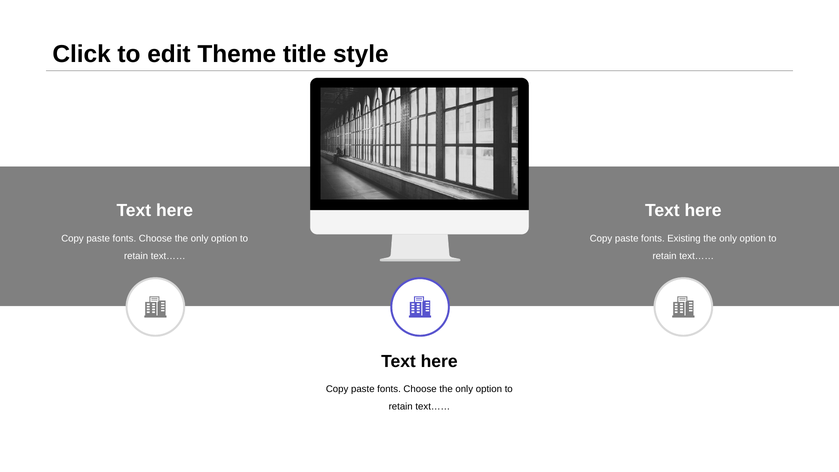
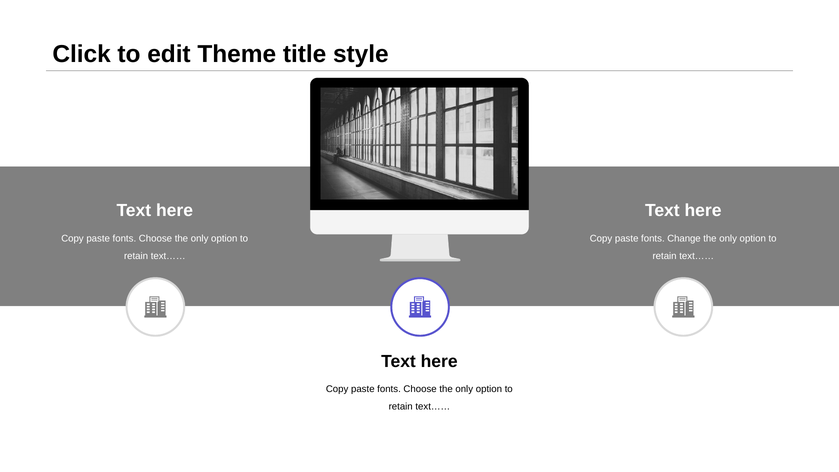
Existing: Existing -> Change (684, 238)
